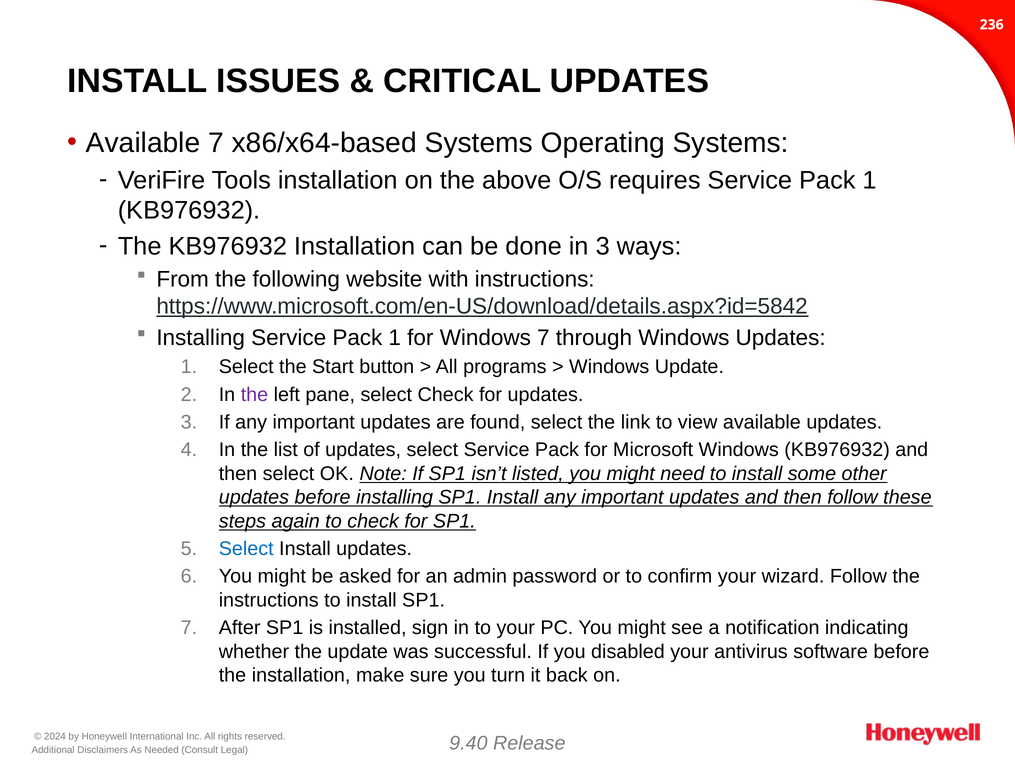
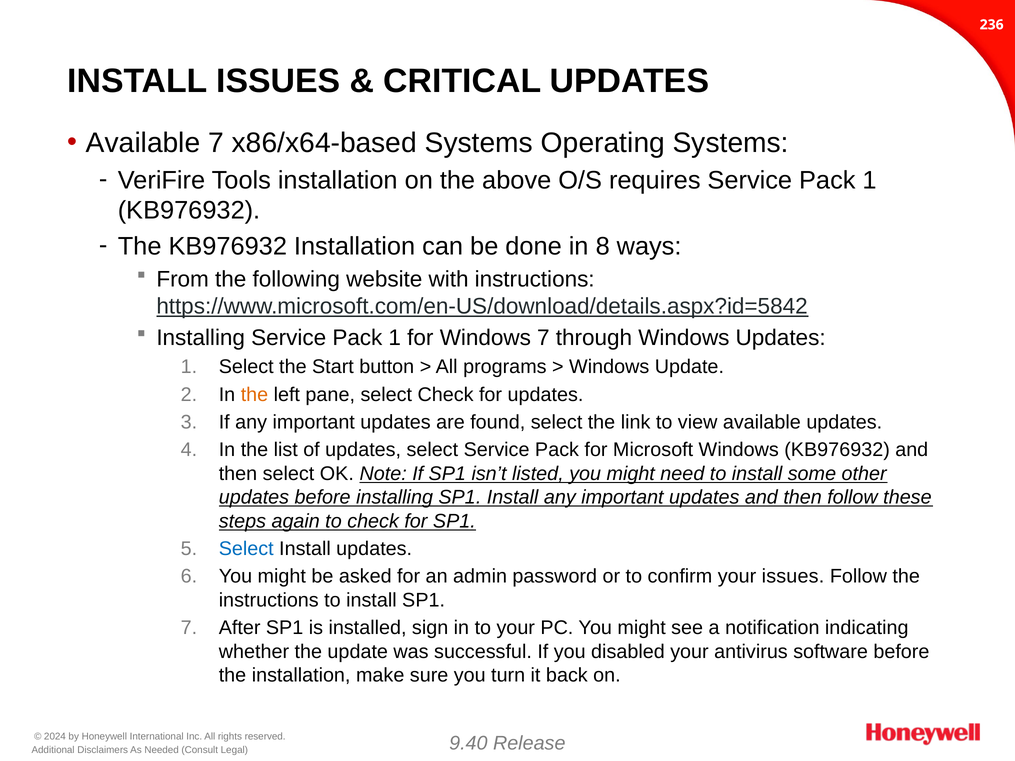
in 3: 3 -> 8 (603, 246)
the colour: purple -> orange (254, 395)
your wizard: wizard -> issues (793, 577)
